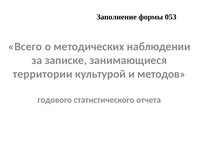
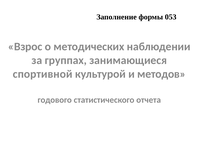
Всего: Всего -> Взрос (25, 47)
записке: записке -> группах (66, 61)
территории: территории -> спортивной (43, 74)
